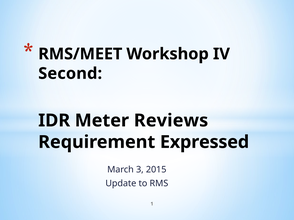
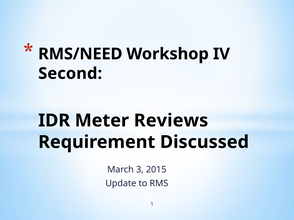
RMS/MEET: RMS/MEET -> RMS/NEED (80, 54)
Expressed: Expressed -> Discussed (204, 142)
